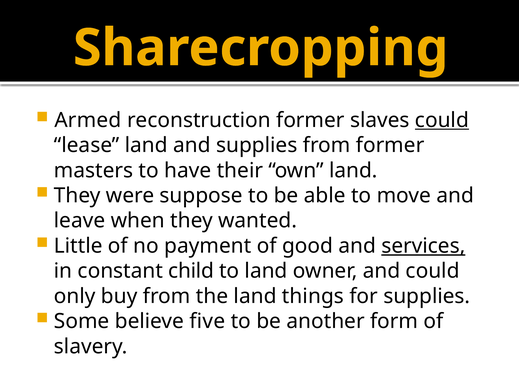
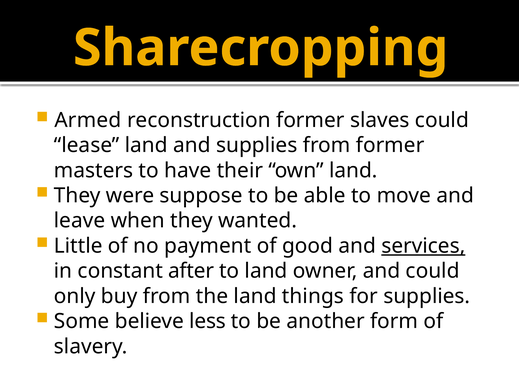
could underline: present -> none (442, 120)
child: child -> after (191, 271)
five: five -> less (208, 321)
